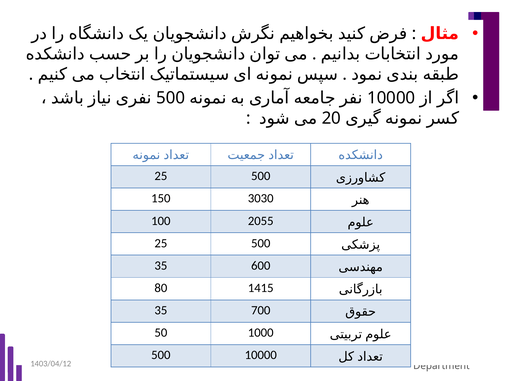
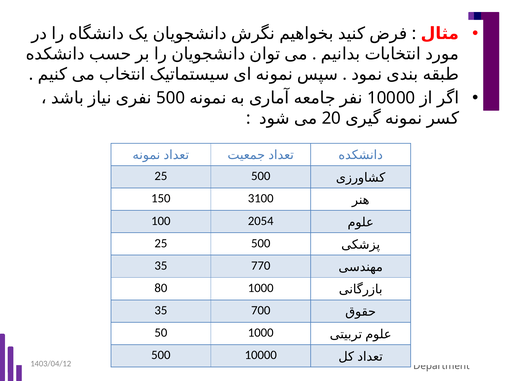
3030: 3030 -> 3100 (261, 198)
2055: 2055 -> 2054 (261, 220)
600: 600 -> 770 (261, 265)
80 1415: 1415 -> 1000 (261, 287)
